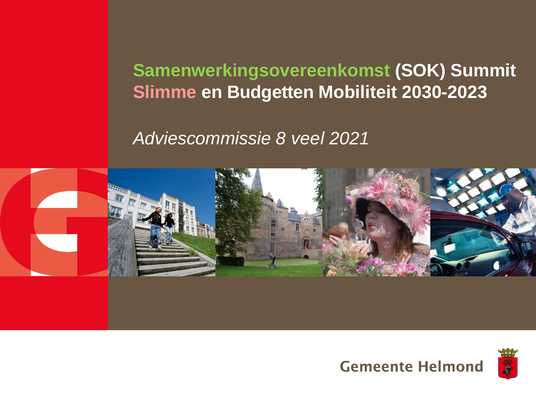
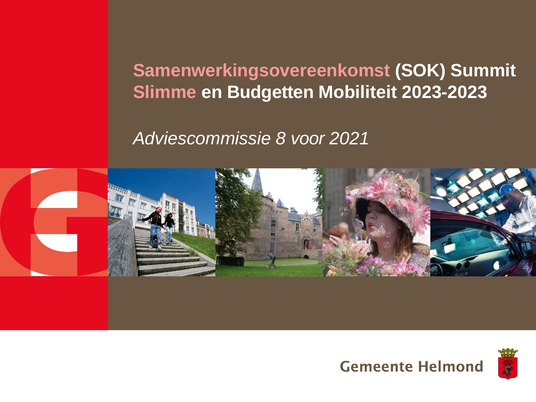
Samenwerkingsovereenkomst colour: light green -> pink (262, 71)
2030-2023: 2030-2023 -> 2023-2023 (445, 92)
veel: veel -> voor (308, 139)
